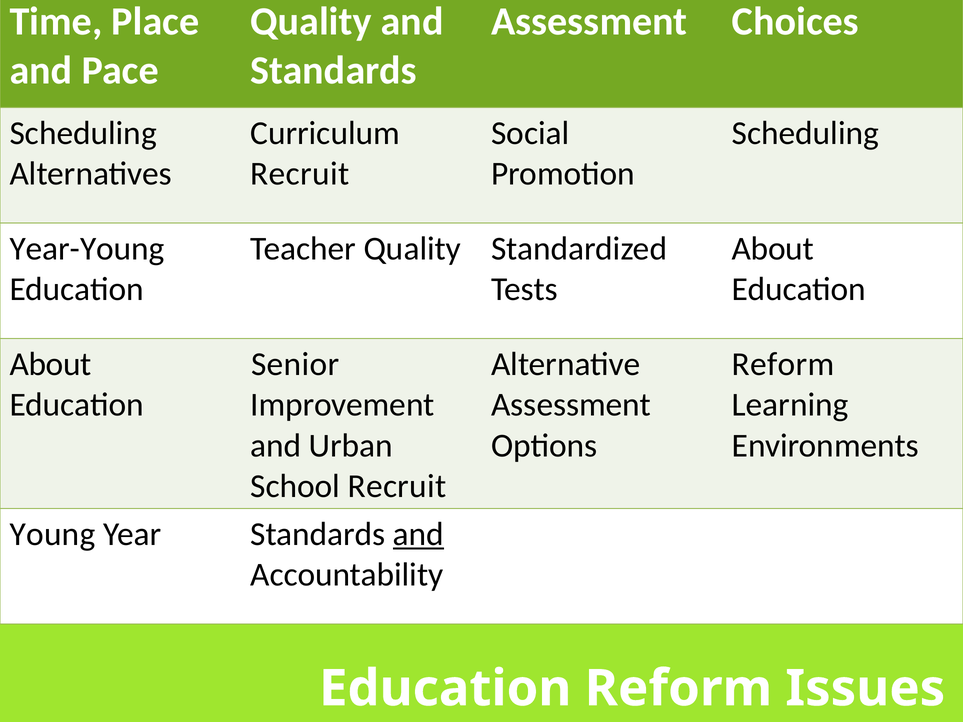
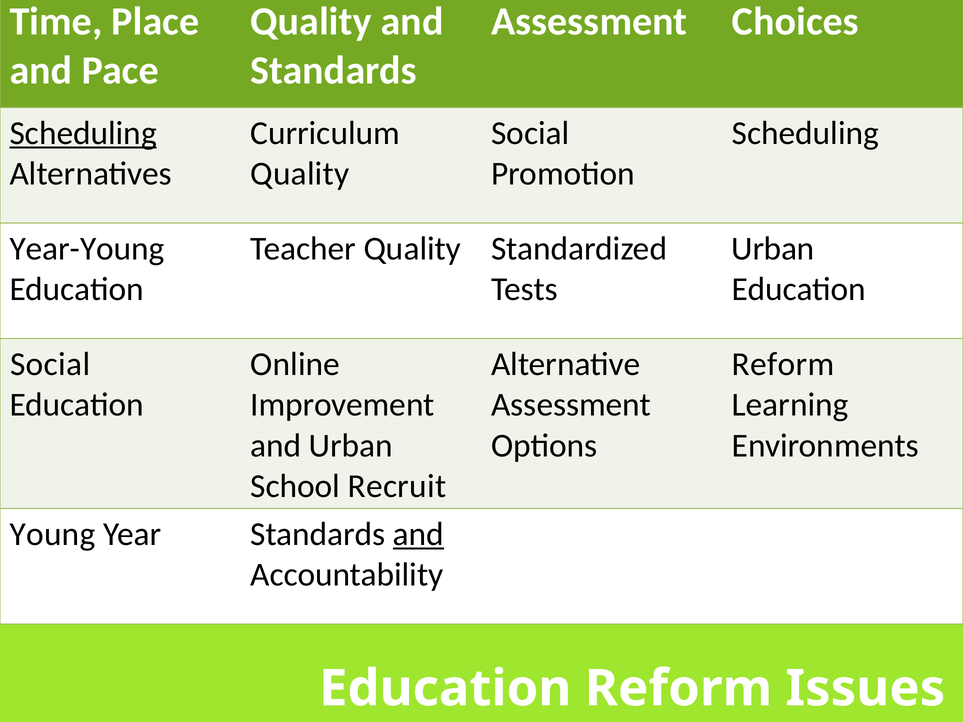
Scheduling underline: none -> present (83, 133)
Recruit: Recruit -> Quality (300, 174)
About: About -> Urban (773, 249)
About: About -> Social (50, 364)
Senior: Senior -> Online (295, 364)
